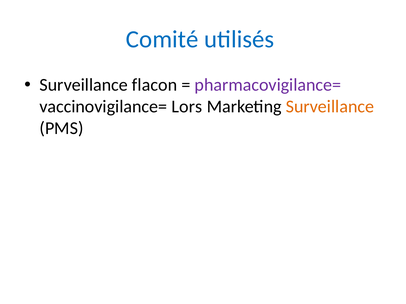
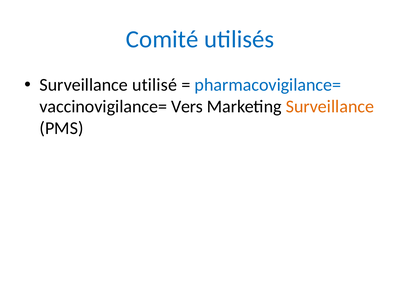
flacon: flacon -> utilisé (155, 85)
pharmacovigilance= colour: purple -> blue (268, 85)
Lors: Lors -> Vers (187, 107)
